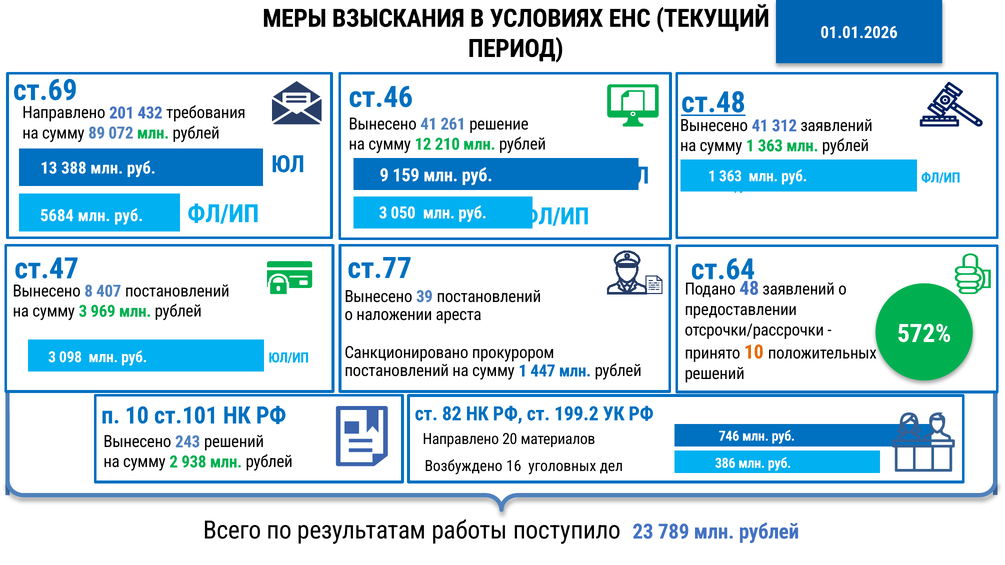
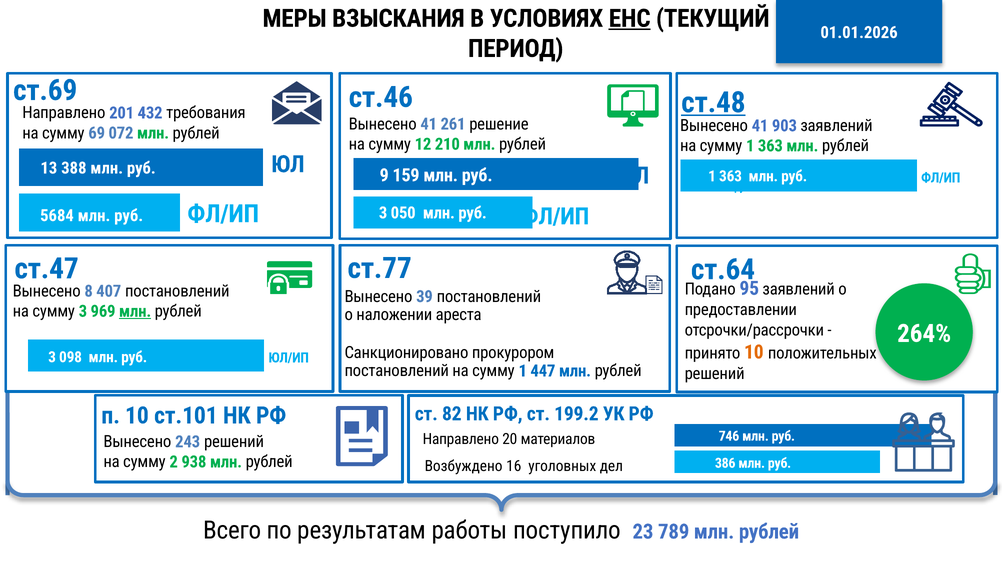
ЕНС underline: none -> present (630, 18)
312: 312 -> 903 (784, 126)
89: 89 -> 69 (97, 133)
48: 48 -> 95 (749, 289)
млн underline: none -> present (135, 311)
572%: 572% -> 264% (924, 334)
